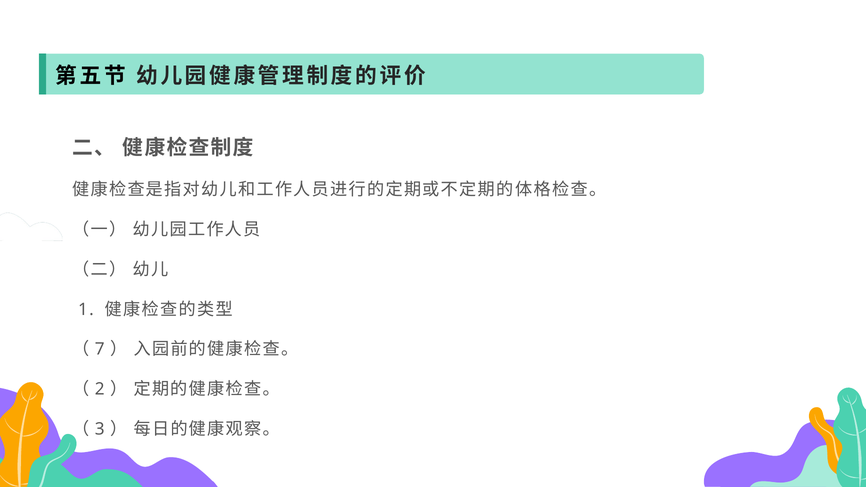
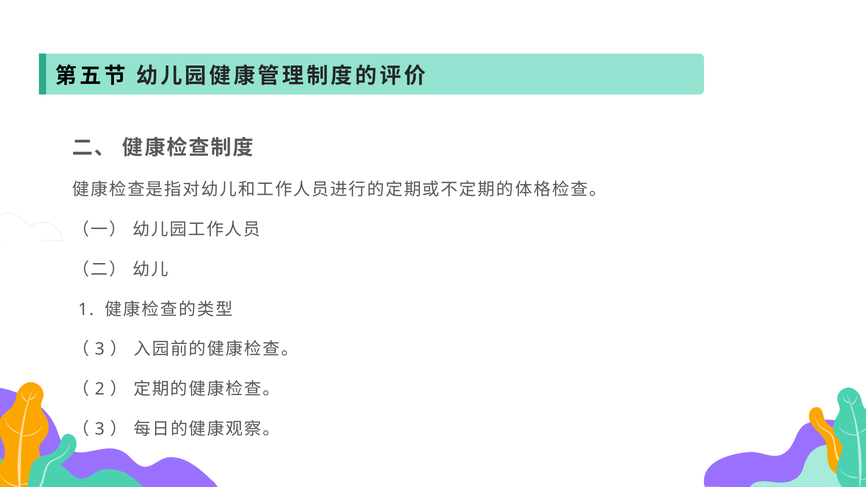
7: 7 -> 3 (100, 349)
